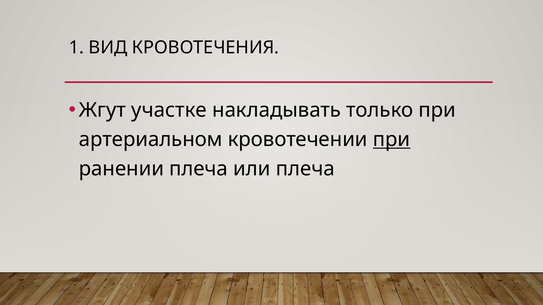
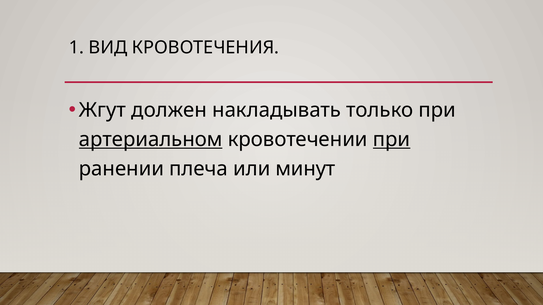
участке: участке -> должен (169, 110)
артериальном underline: none -> present (151, 140)
или плеча: плеча -> минут (305, 169)
